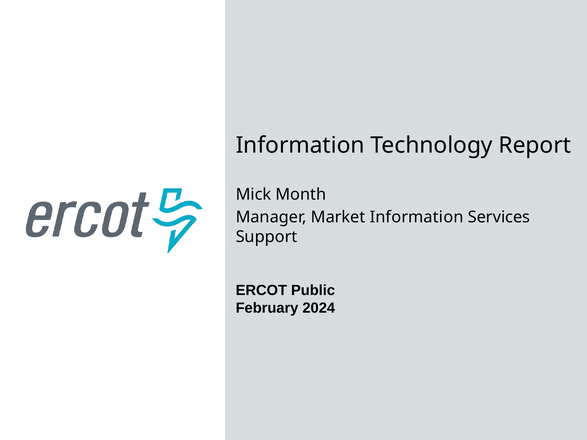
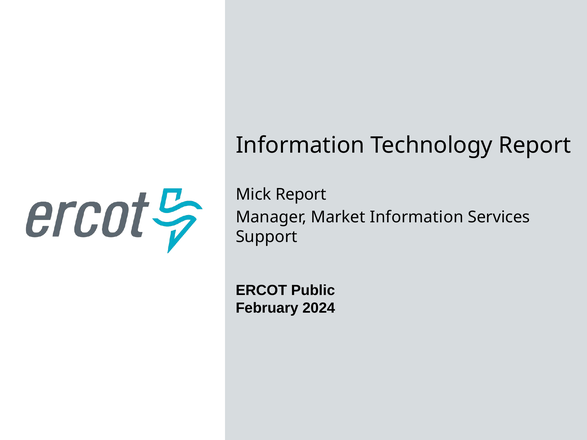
Mick Month: Month -> Report (301, 194)
